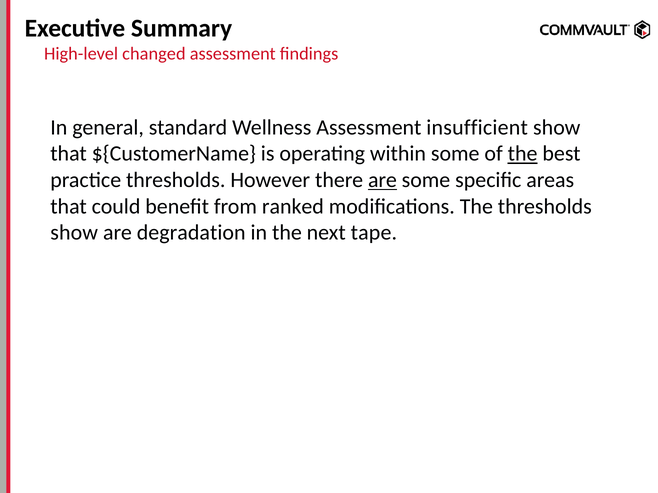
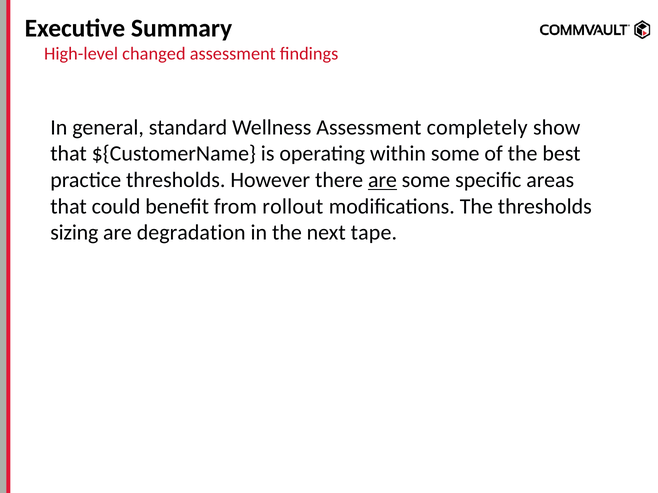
insufficient: insufficient -> completely (477, 128)
the underline: present -> none (523, 154)
ranked: ranked -> rollout (293, 207)
show: show -> sizing (74, 233)
